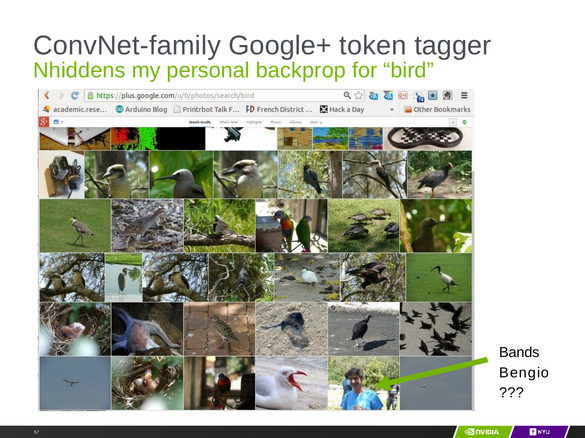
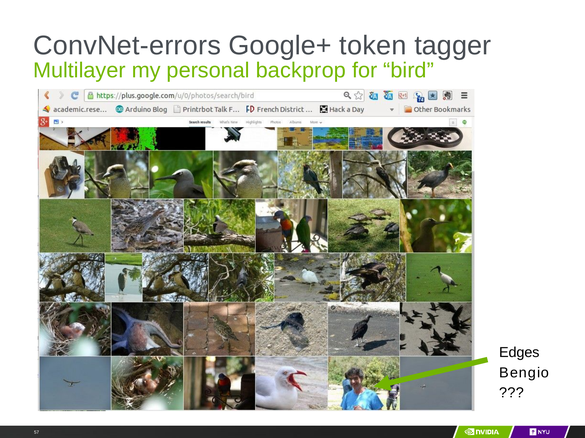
ConvNet-family: ConvNet-family -> ConvNet-errors (127, 46)
Nhiddens: Nhiddens -> Multilayer (79, 71)
Bands: Bands -> Edges (519, 353)
